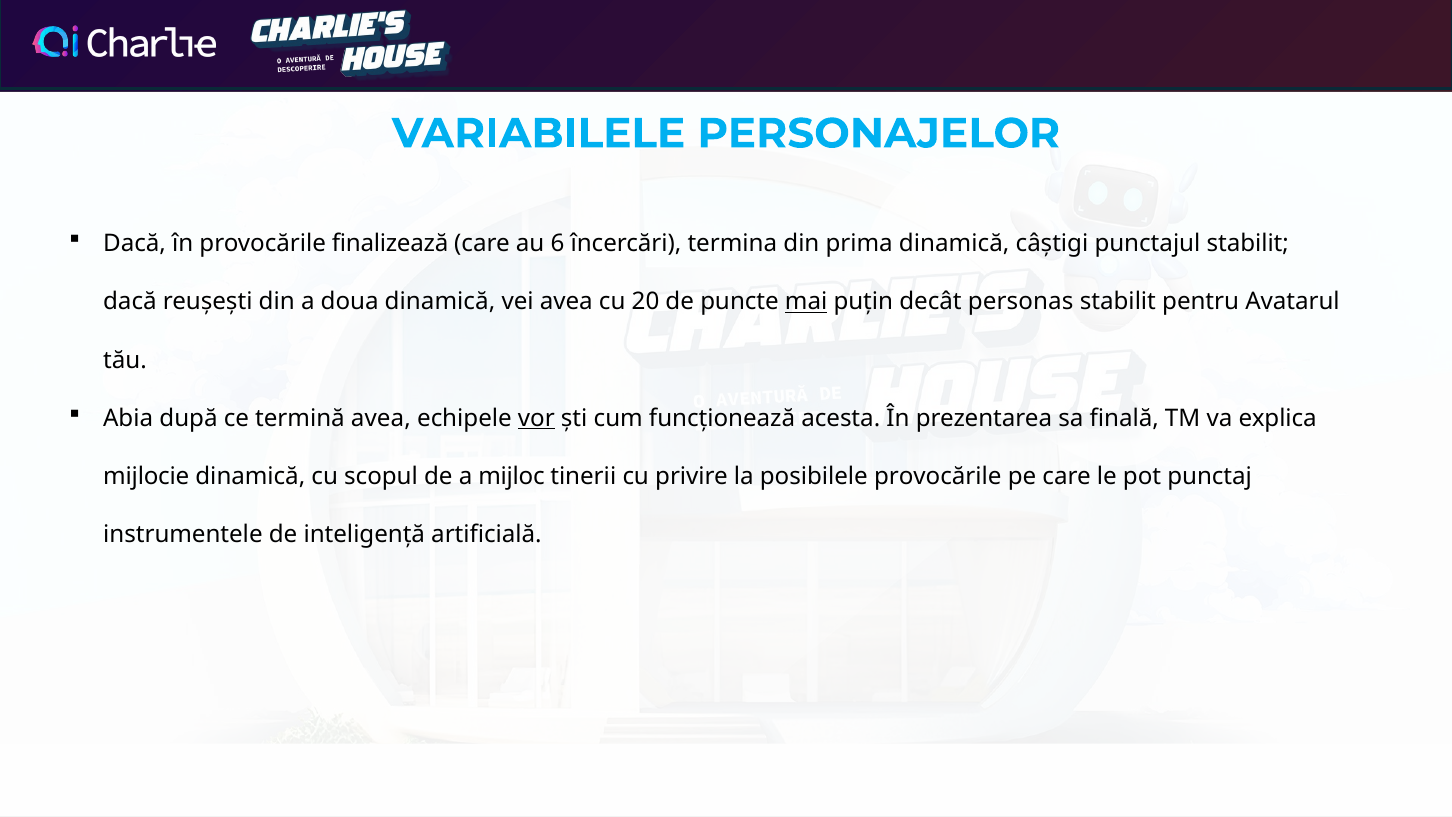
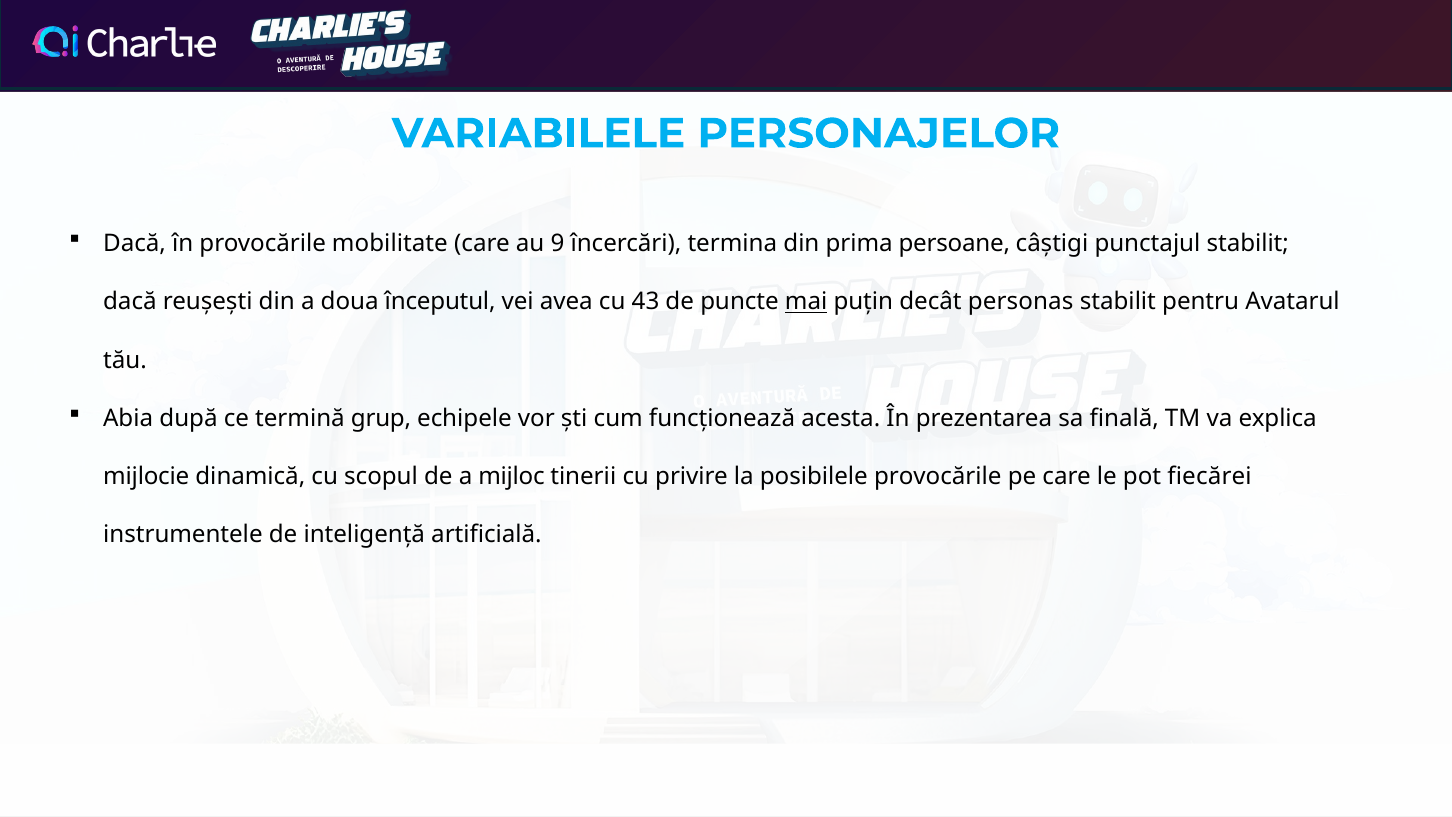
finalizează: finalizează -> mobilitate (390, 244)
6: 6 -> 9 (557, 244)
prima dinamică: dinamică -> persoane (954, 244)
doua dinamică: dinamică -> începutul (440, 302)
20: 20 -> 43 (646, 302)
termină avea: avea -> grup (381, 418)
vor underline: present -> none (536, 418)
punctaj: punctaj -> fiecărei (1210, 476)
